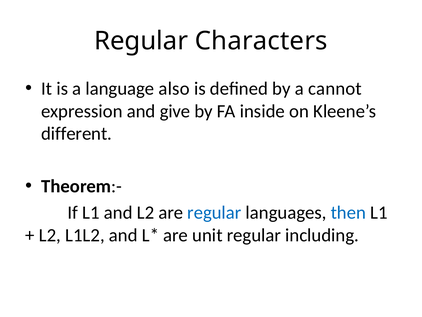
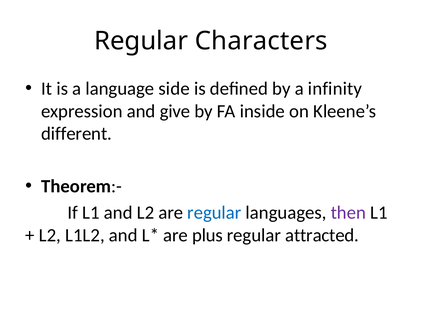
also: also -> side (174, 89)
cannot: cannot -> infinity (335, 89)
then colour: blue -> purple (348, 212)
unit: unit -> plus (208, 235)
including: including -> attracted (322, 235)
